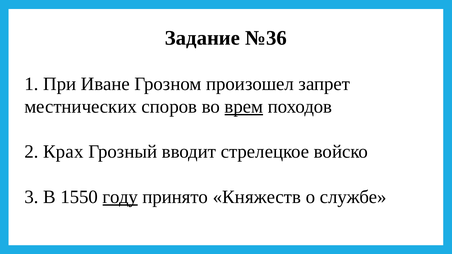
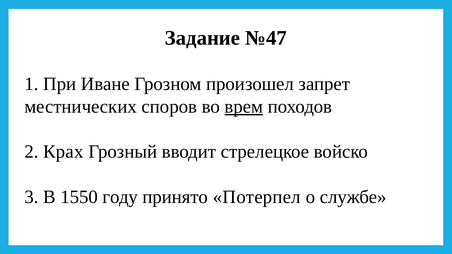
№36: №36 -> №47 (266, 38)
году underline: present -> none (120, 197)
Княжеств: Княжеств -> Потерпел (257, 197)
